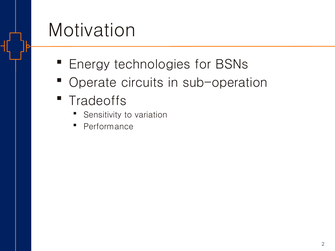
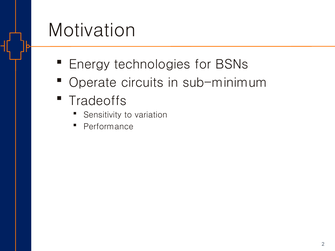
sub-operation: sub-operation -> sub-minimum (225, 83)
